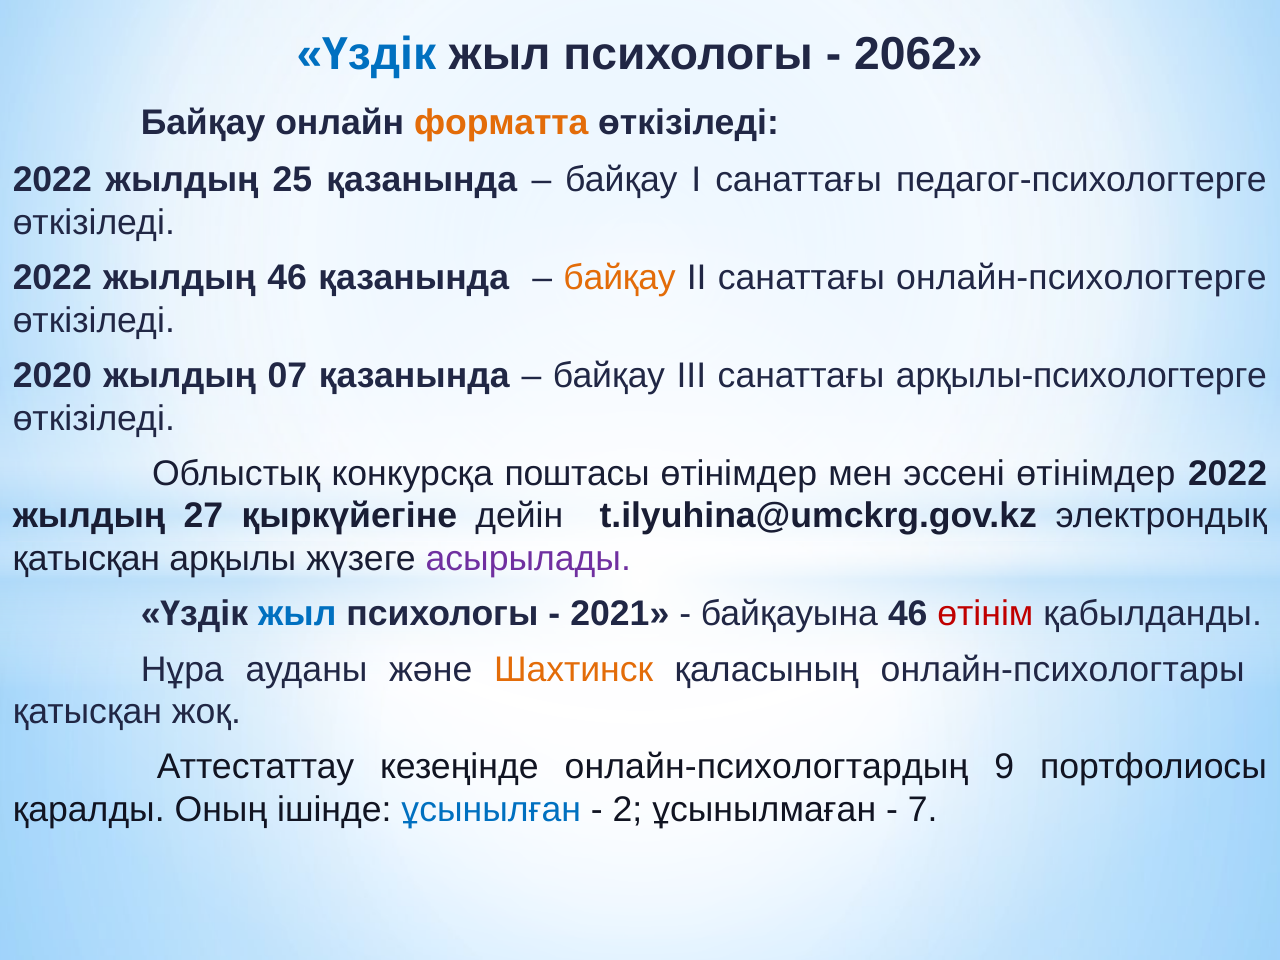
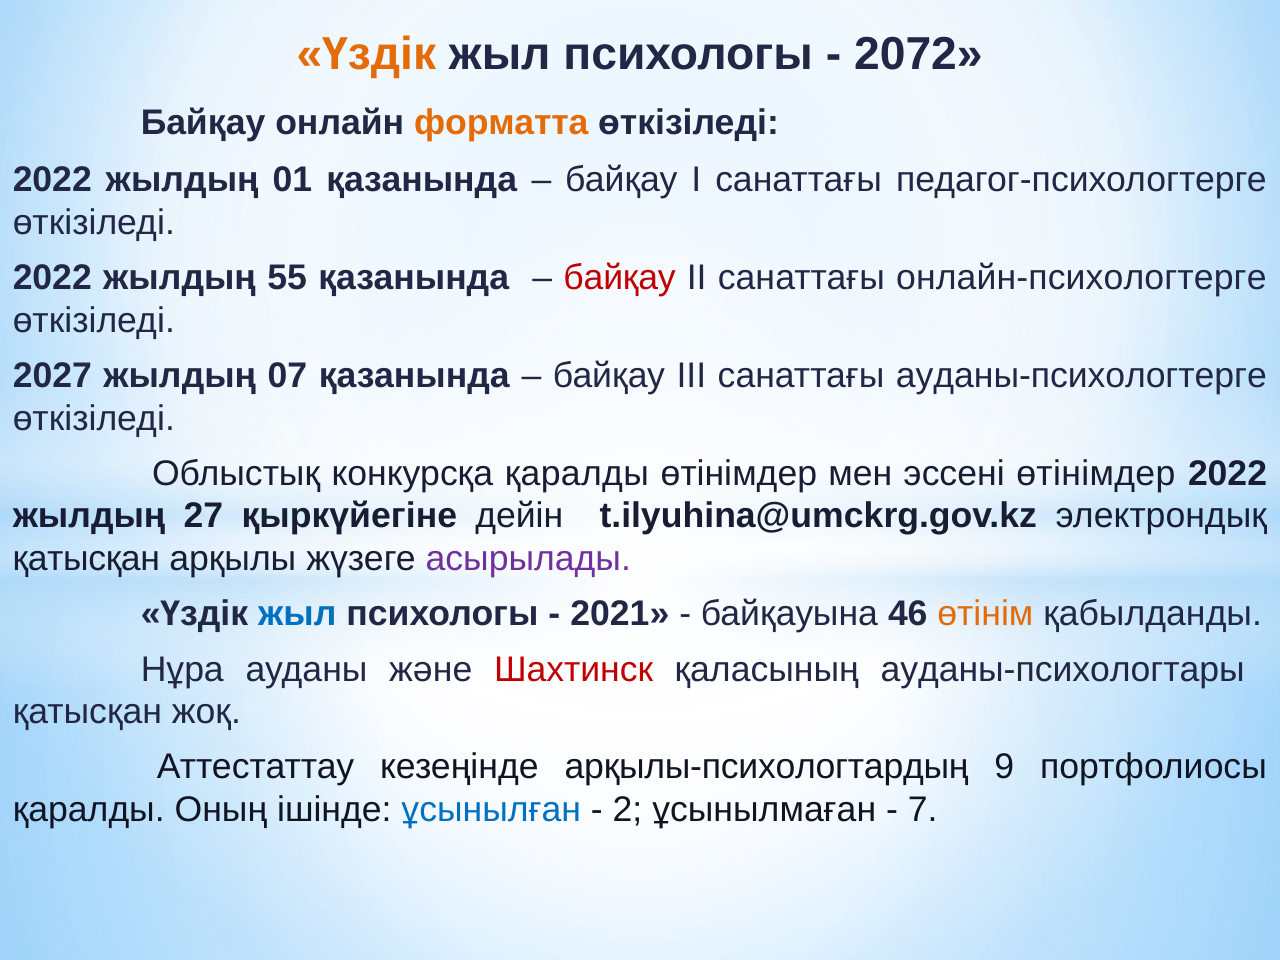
Үздік colour: blue -> orange (366, 54)
2062: 2062 -> 2072 (918, 54)
25: 25 -> 01 (292, 180)
жылдың 46: 46 -> 55 (287, 278)
байқау colour: orange -> red (620, 278)
2020: 2020 -> 2027 (52, 376)
арқылы-психологтерге: арқылы-психологтерге -> ауданы-психологтерге (1081, 376)
конкурсқа поштасы: поштасы -> қаралды (577, 473)
өтінім colour: red -> orange (985, 614)
Шахтинск colour: orange -> red (574, 669)
онлайн-психологтары: онлайн-психологтары -> ауданы-психологтары (1063, 669)
онлайн-психологтардың: онлайн-психологтардың -> арқылы-психологтардың (767, 767)
